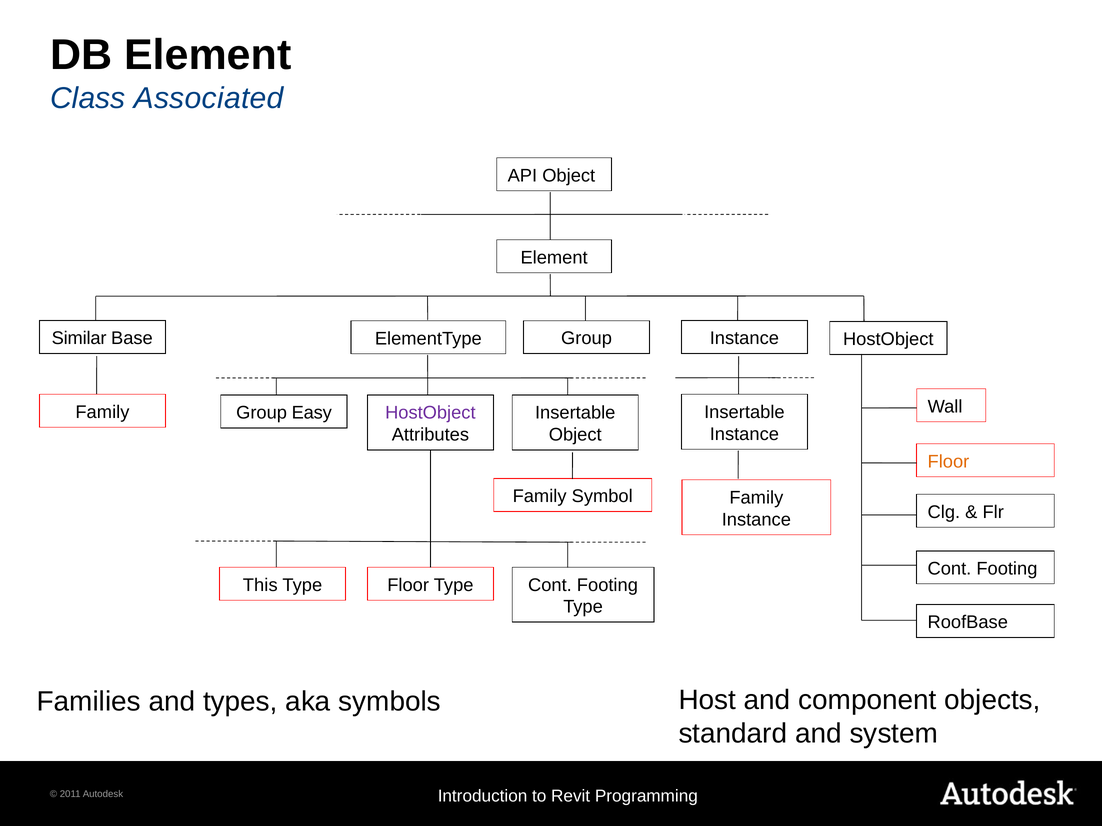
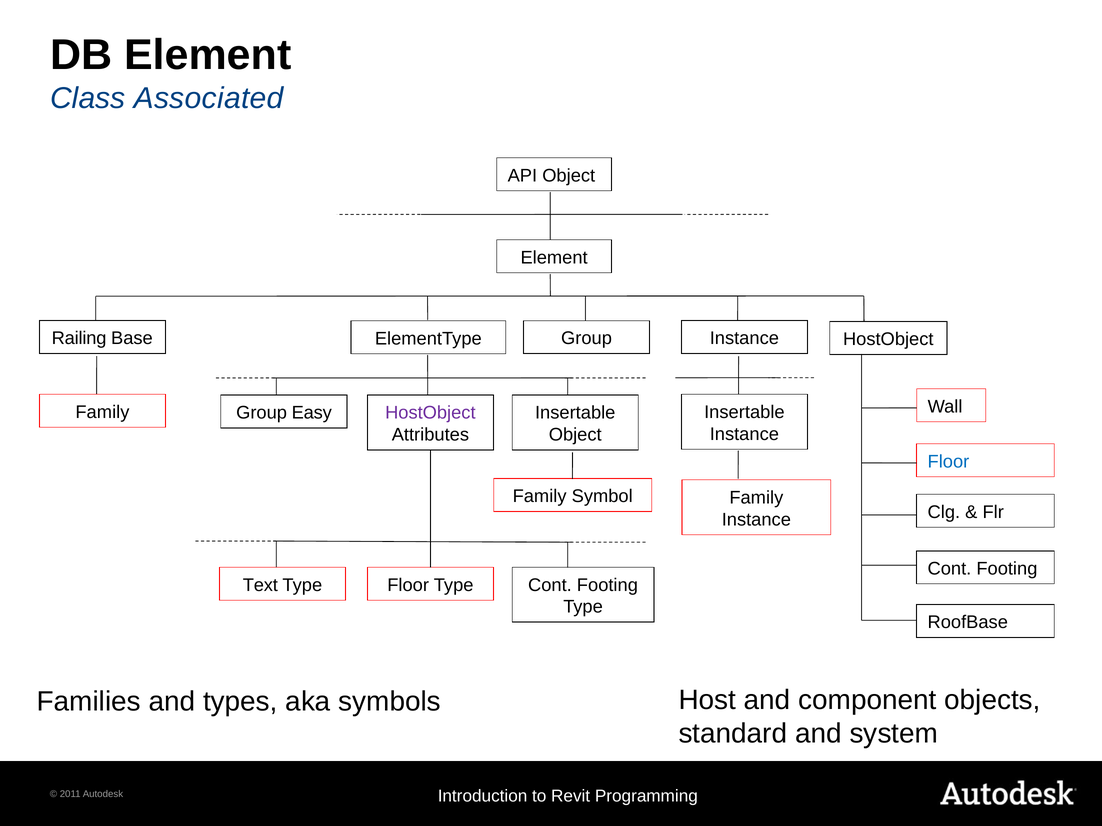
Similar: Similar -> Railing (79, 338)
Floor colour: orange -> blue (948, 462)
This: This -> Text (260, 585)
